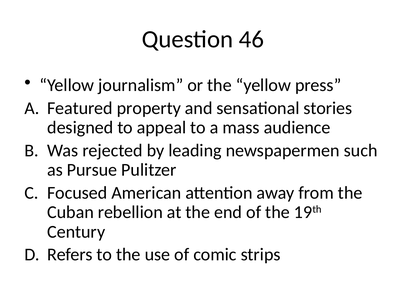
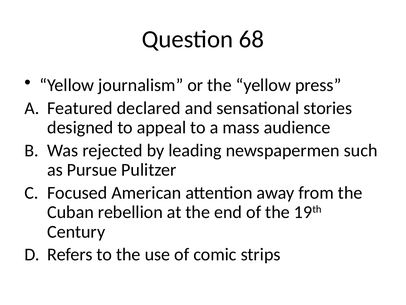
46: 46 -> 68 (251, 39)
property: property -> declared (149, 108)
